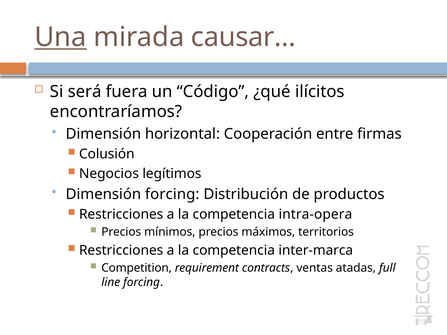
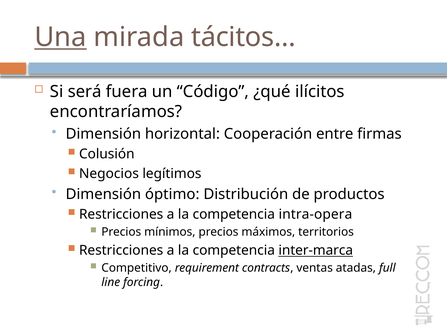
causar…: causar… -> tácitos… (243, 37)
Dimensión forcing: forcing -> óptimo (172, 194)
inter-marca underline: none -> present (316, 251)
Competition: Competition -> Competitivo (137, 268)
